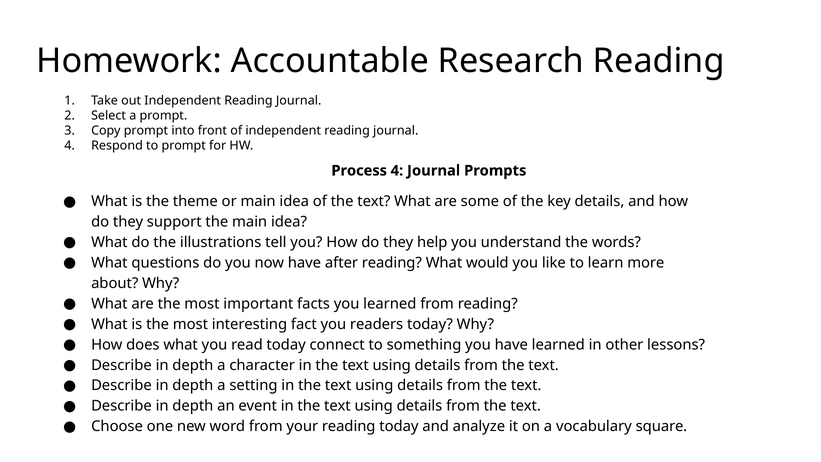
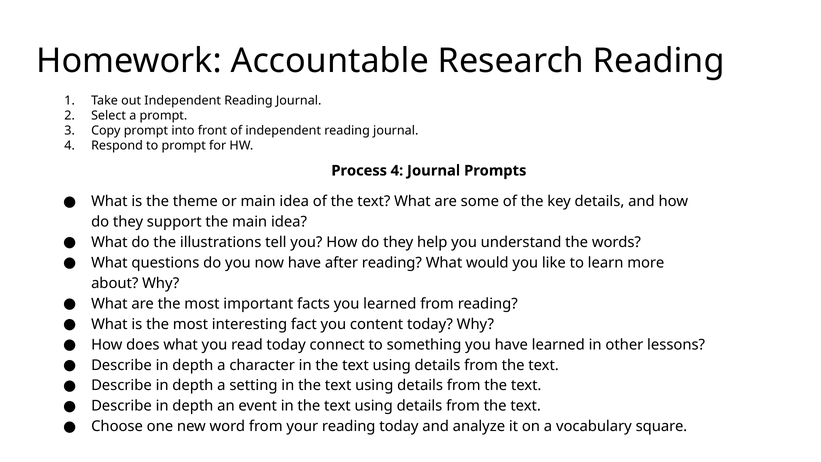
readers: readers -> content (377, 324)
